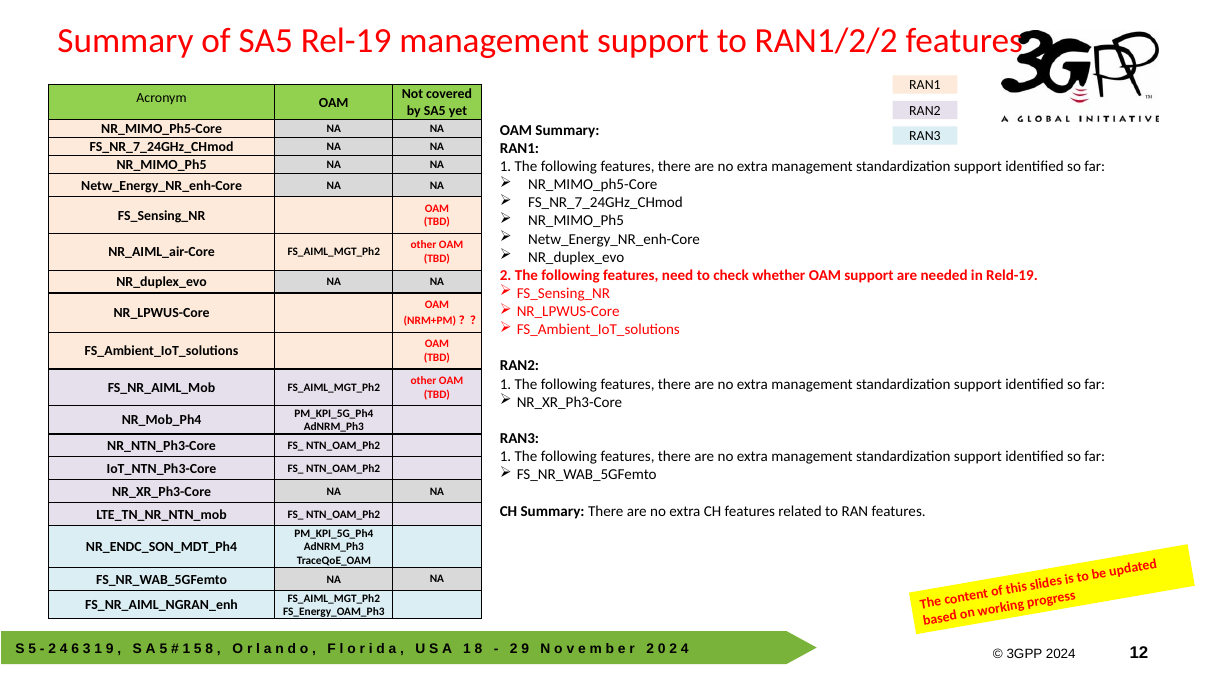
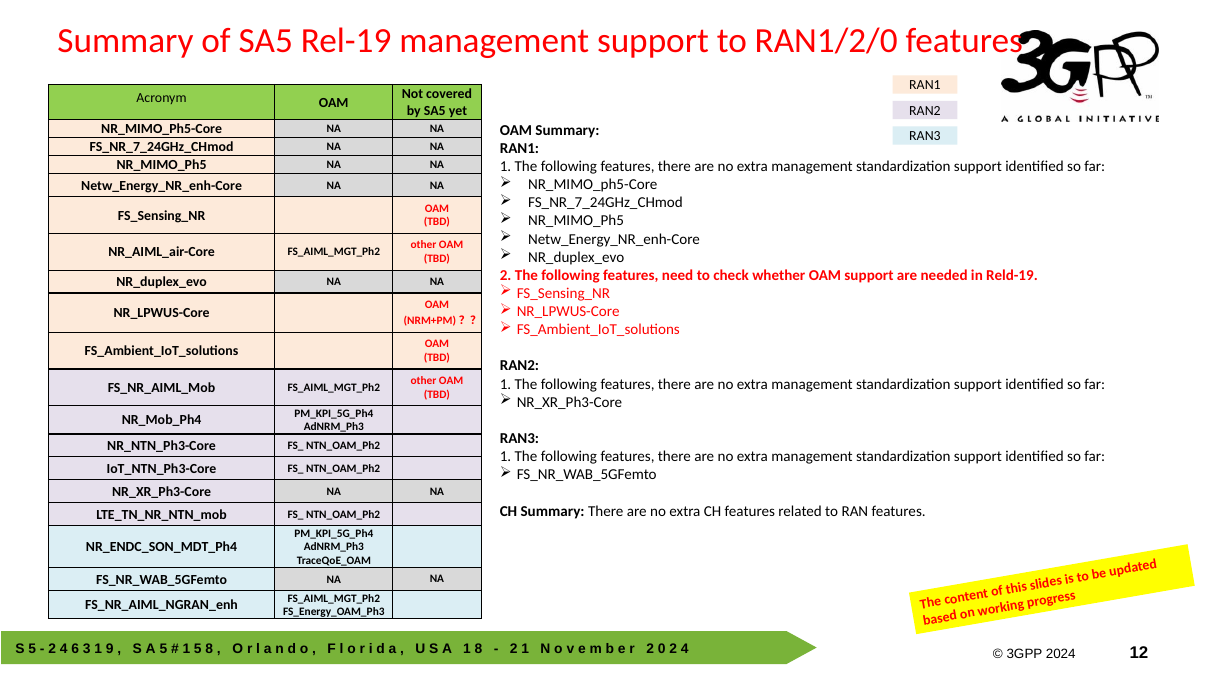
RAN1/2/2: RAN1/2/2 -> RAN1/2/0 (826, 41)
2 9: 9 -> 1 (525, 649)
